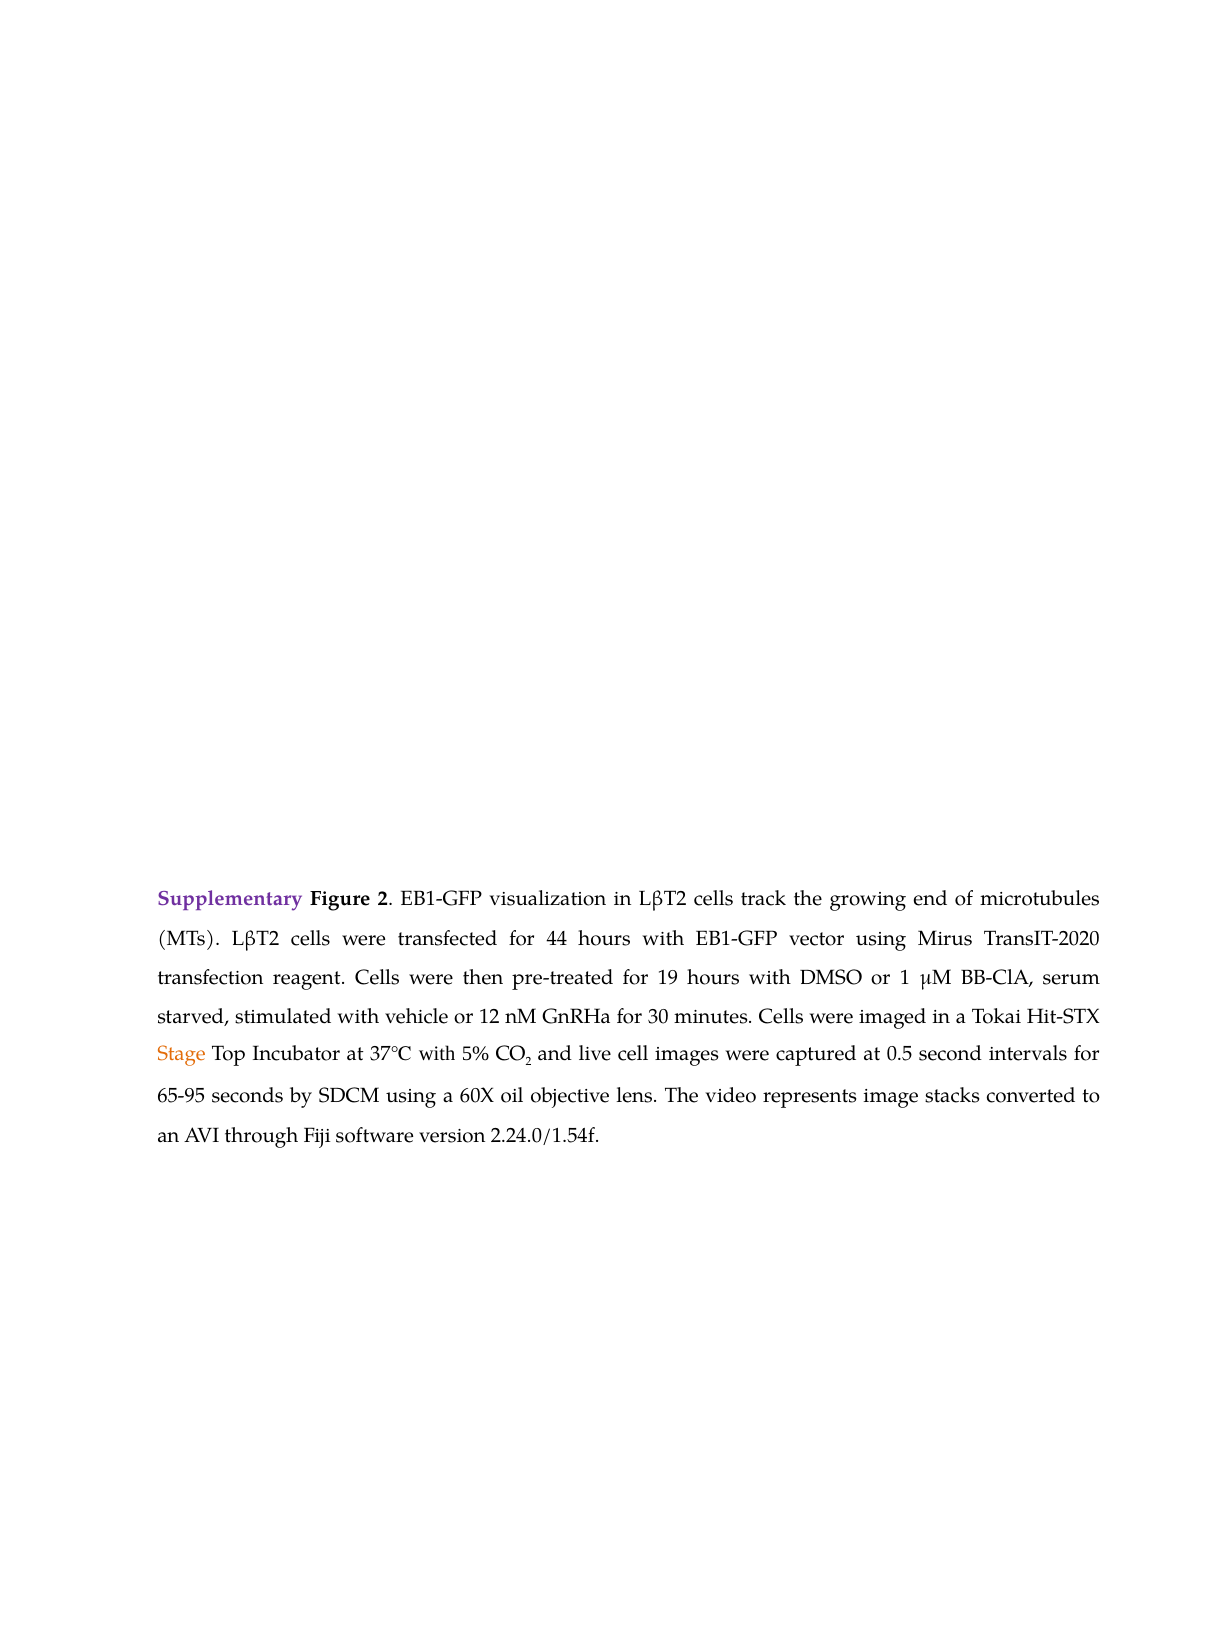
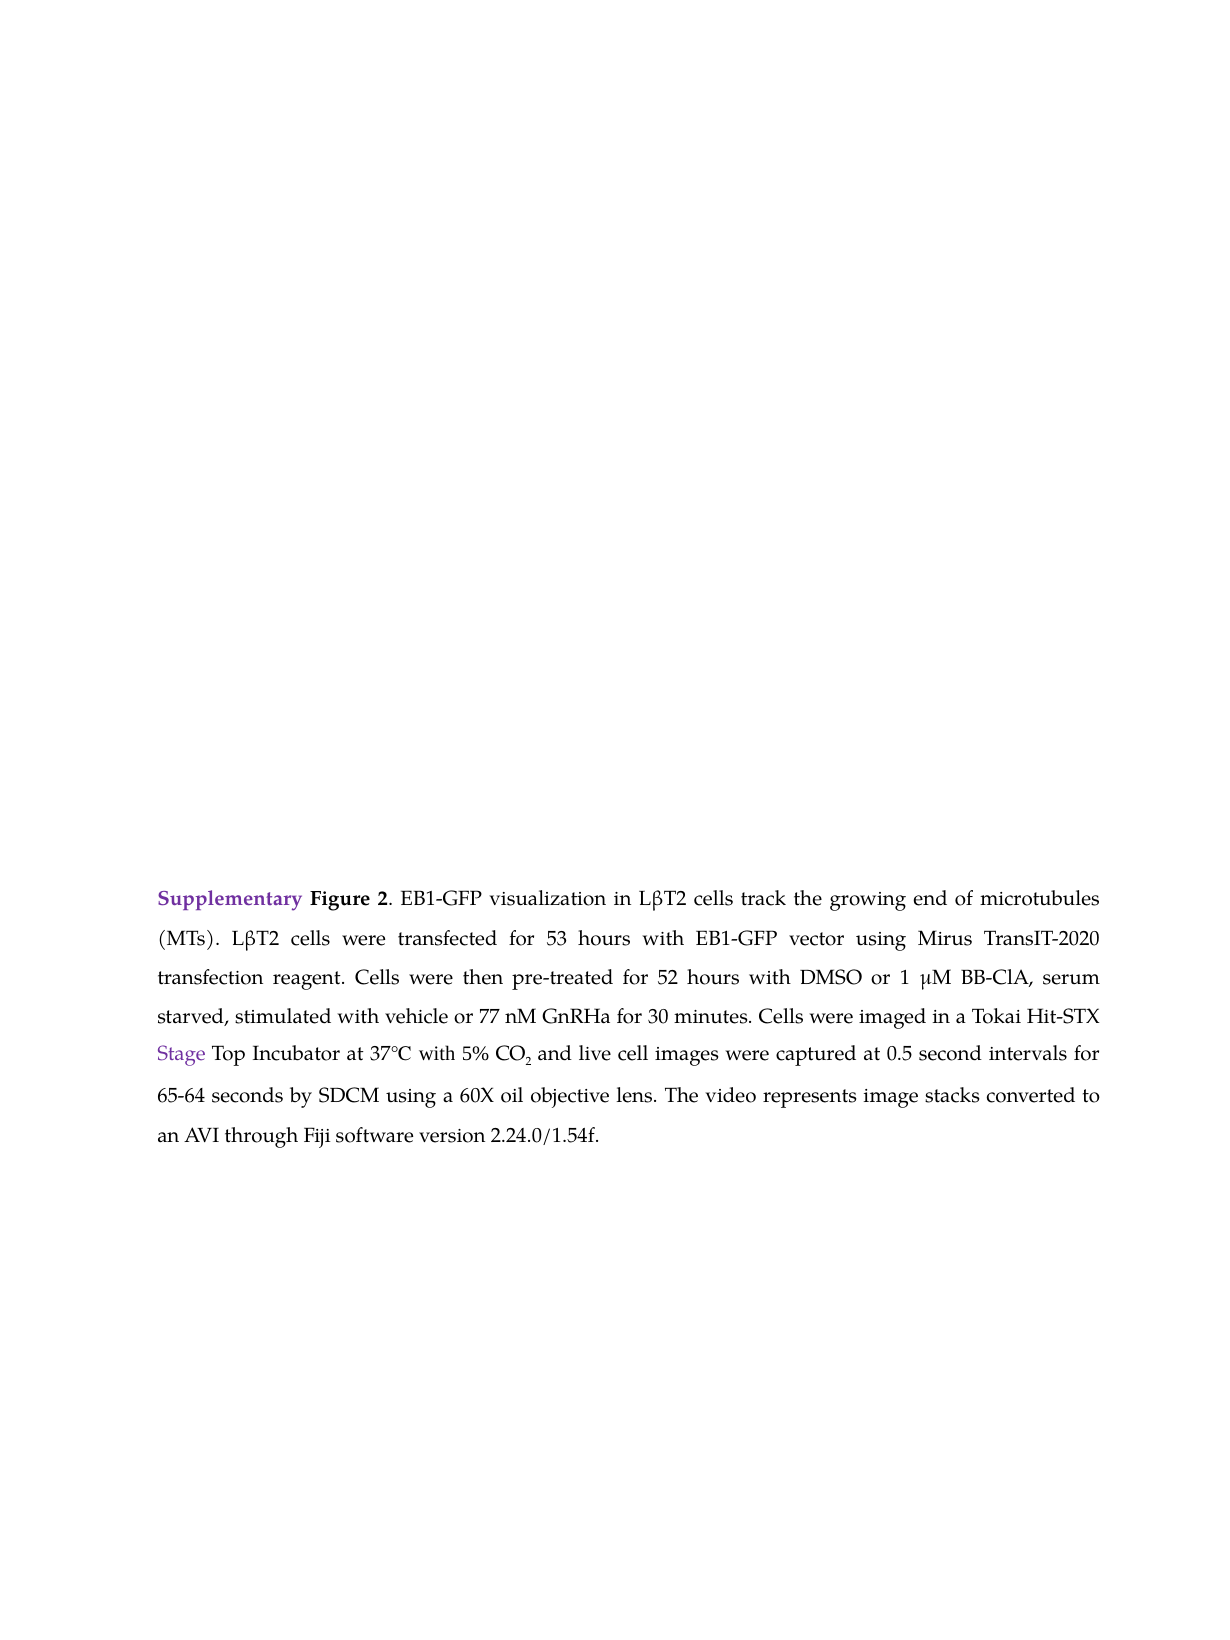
44: 44 -> 53 (557, 938)
19: 19 -> 52 (668, 978)
12: 12 -> 77 (489, 1017)
Stage colour: orange -> purple (181, 1053)
65-95: 65-95 -> 65-64 (181, 1096)
